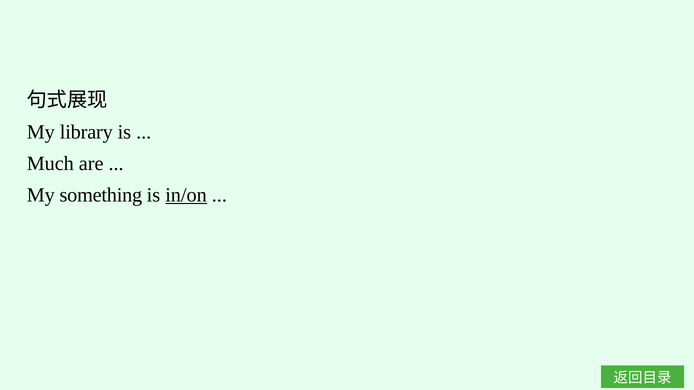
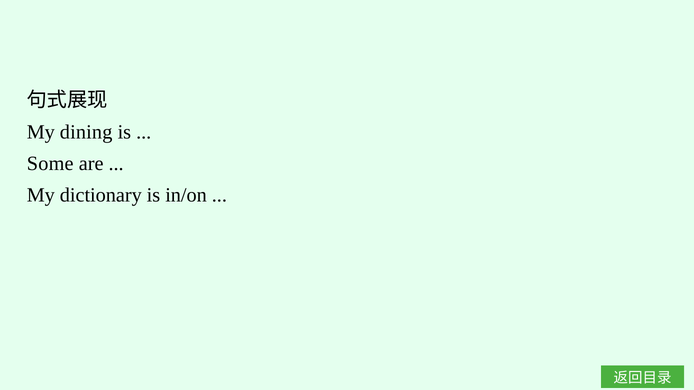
library: library -> dining (86, 132)
Much: Much -> Some (50, 164)
something: something -> dictionary (101, 195)
in/on underline: present -> none (186, 195)
